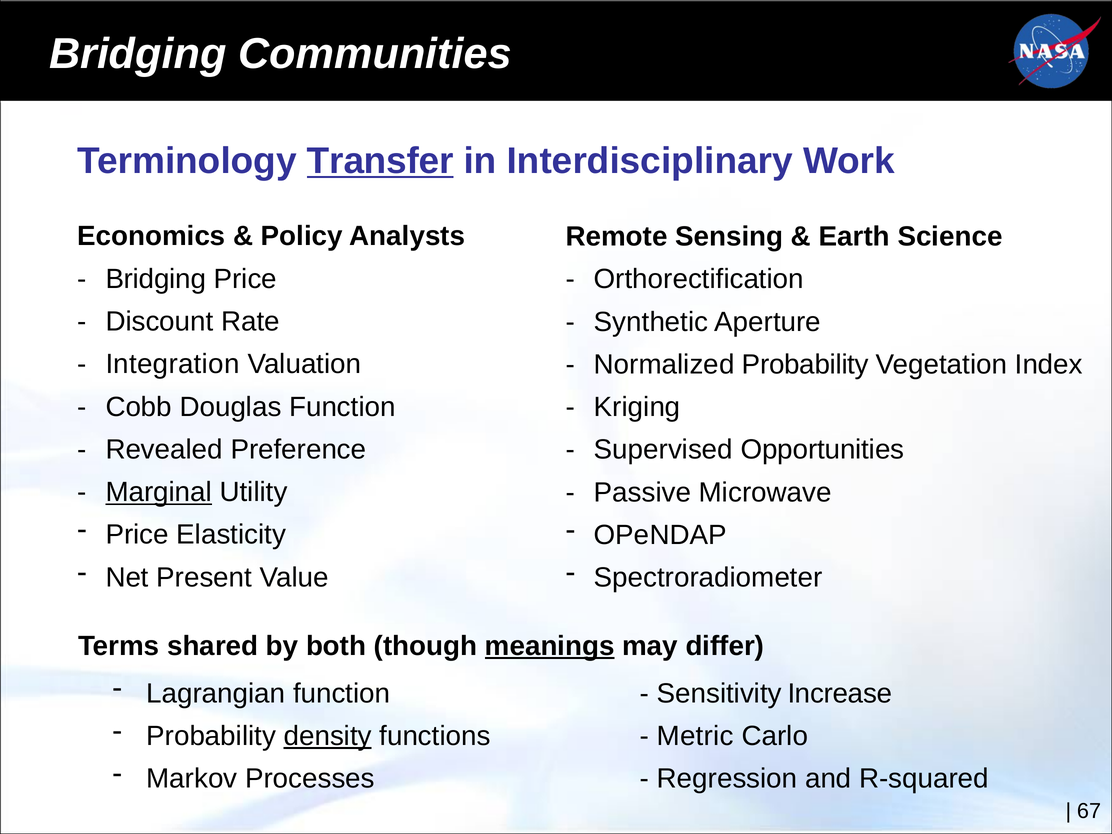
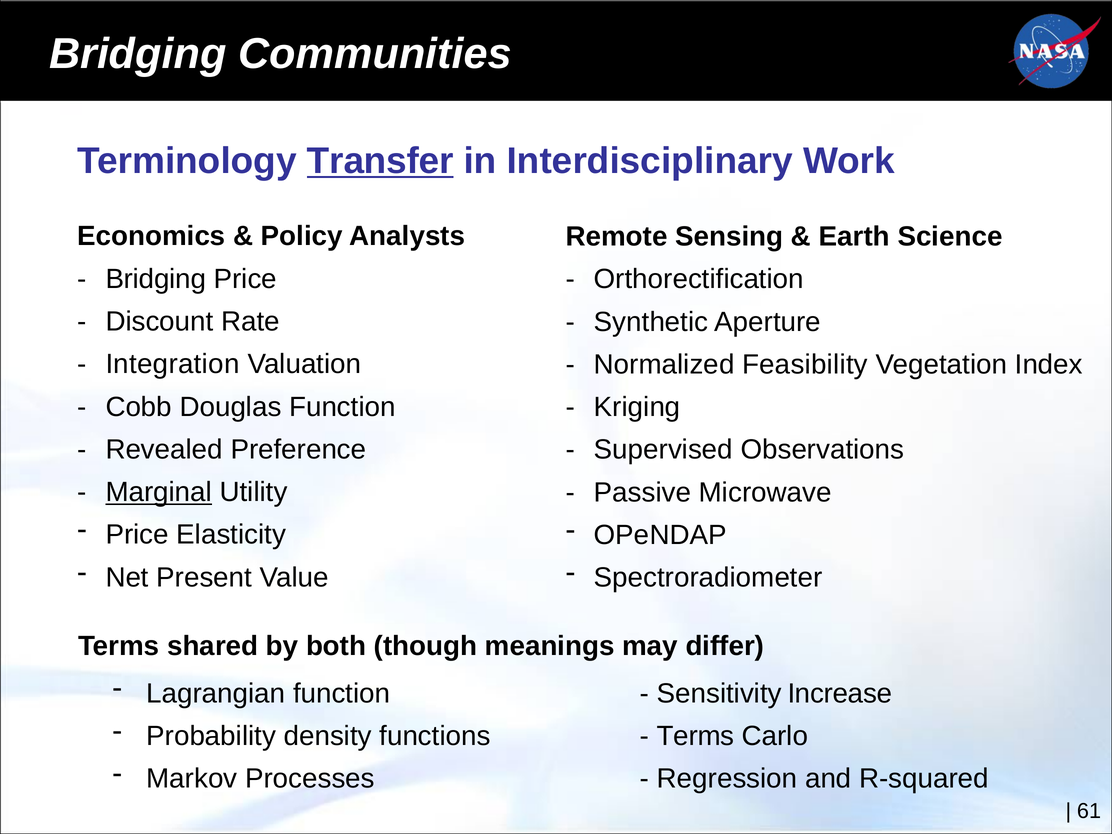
Normalized Probability: Probability -> Feasibility (805, 364)
Opportunities: Opportunities -> Observations (822, 450)
meanings underline: present -> none (550, 646)
density underline: present -> none (328, 736)
Metric: Metric -> Terms (696, 736)
67: 67 -> 61 (1089, 811)
